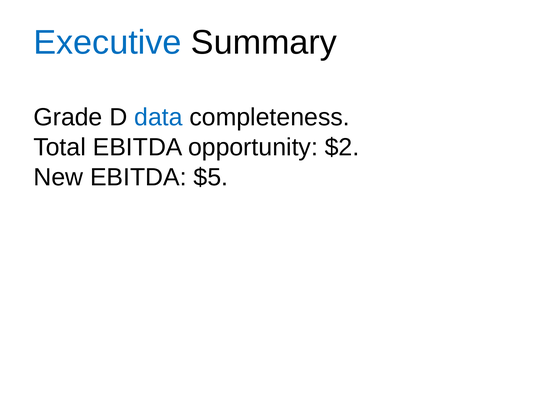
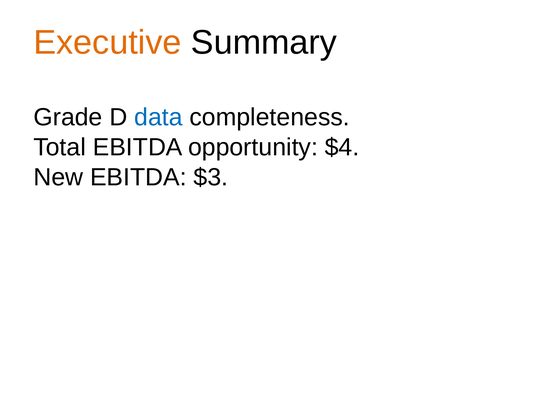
Executive colour: blue -> orange (107, 42)
$2: $2 -> $4 (342, 147)
$5: $5 -> $3 (211, 177)
